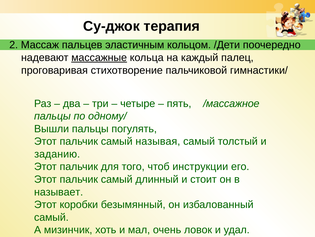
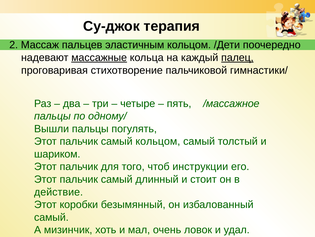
палец underline: none -> present (237, 57)
самый называя: называя -> кольцом (158, 141)
заданию: заданию -> шариком (57, 154)
называет: называет -> действие (59, 191)
